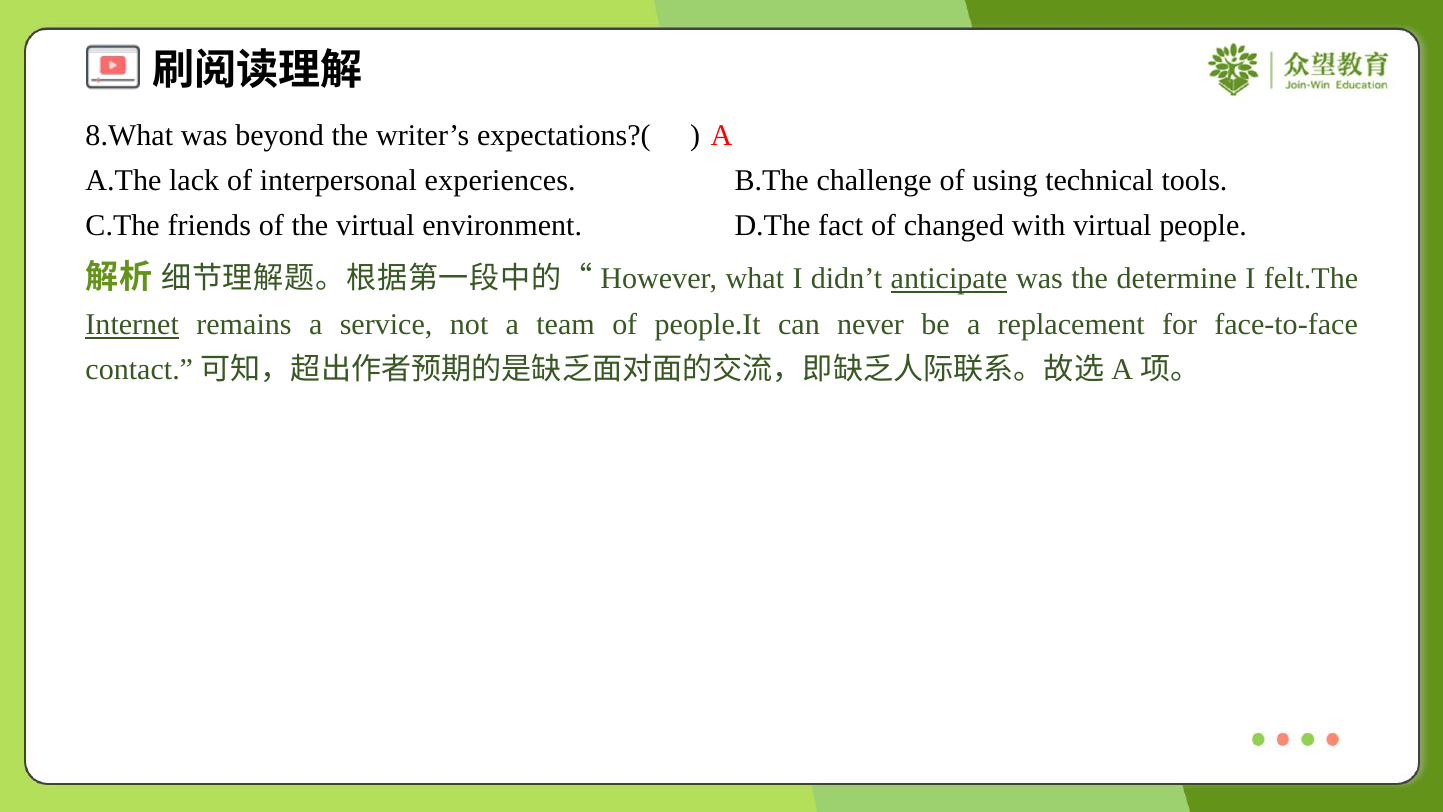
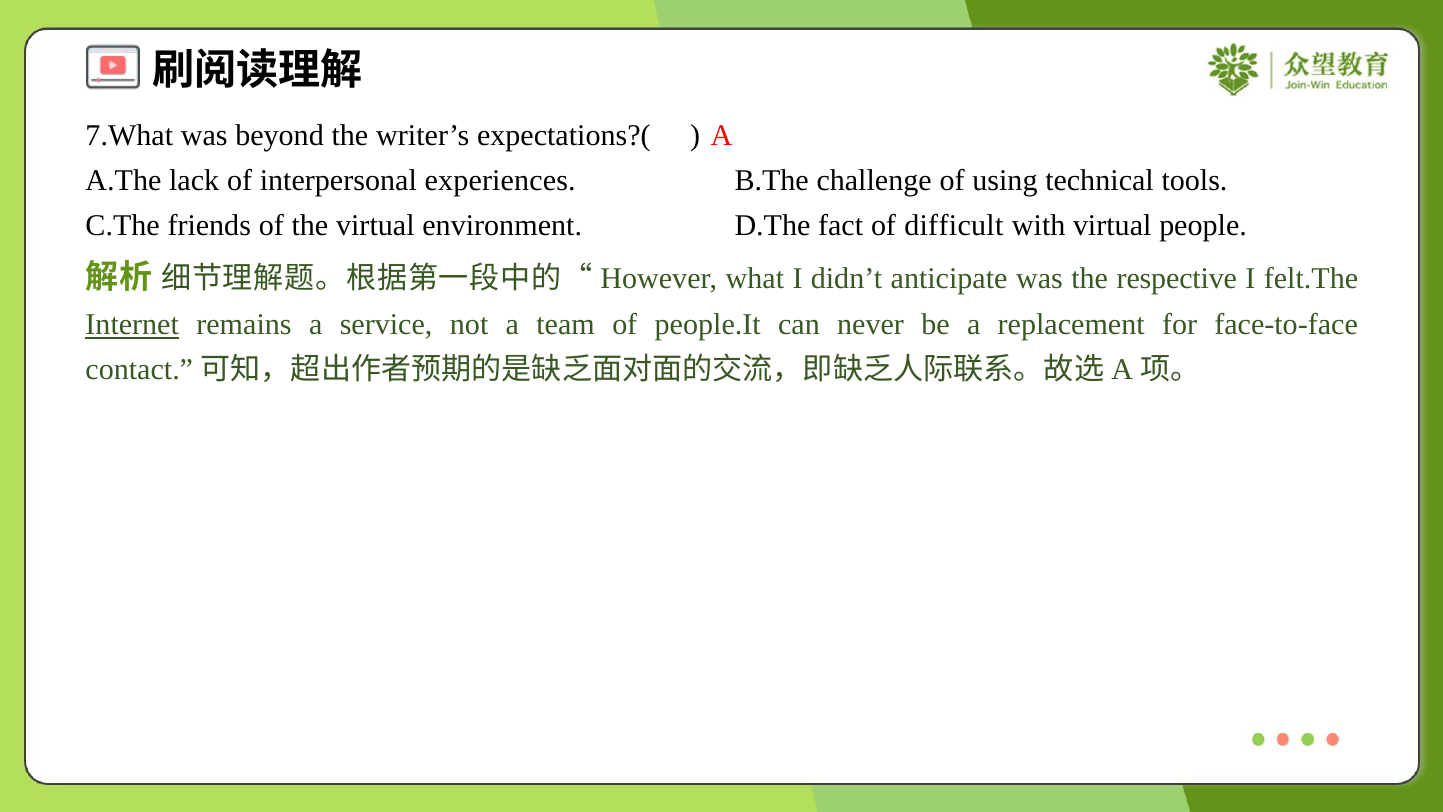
8.What: 8.What -> 7.What (129, 135)
changed: changed -> difficult (954, 225)
anticipate underline: present -> none (949, 279)
determine: determine -> respective (1177, 279)
